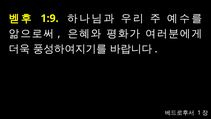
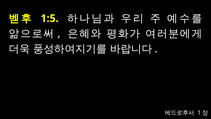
1:9: 1:9 -> 1:5 (50, 18)
